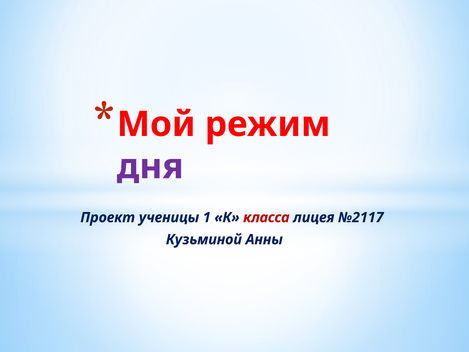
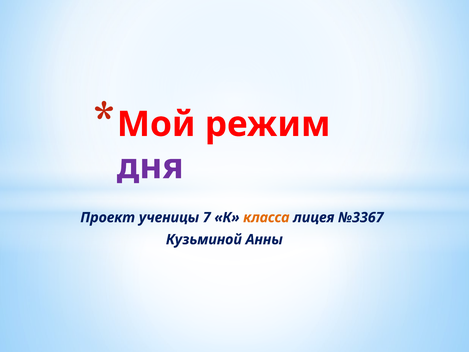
1: 1 -> 7 (207, 217)
класса colour: red -> orange (266, 217)
№2117: №2117 -> №3367 (361, 217)
